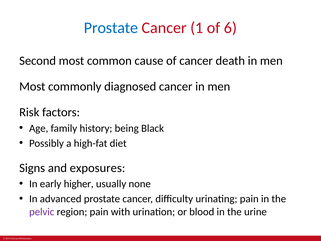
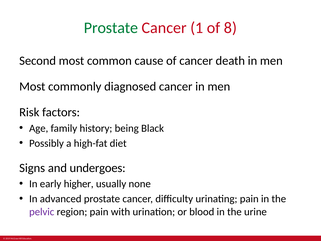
Prostate colour: blue -> green (111, 28)
6: 6 -> 8 (230, 28)
exposures: exposures -> undergoes (98, 168)
